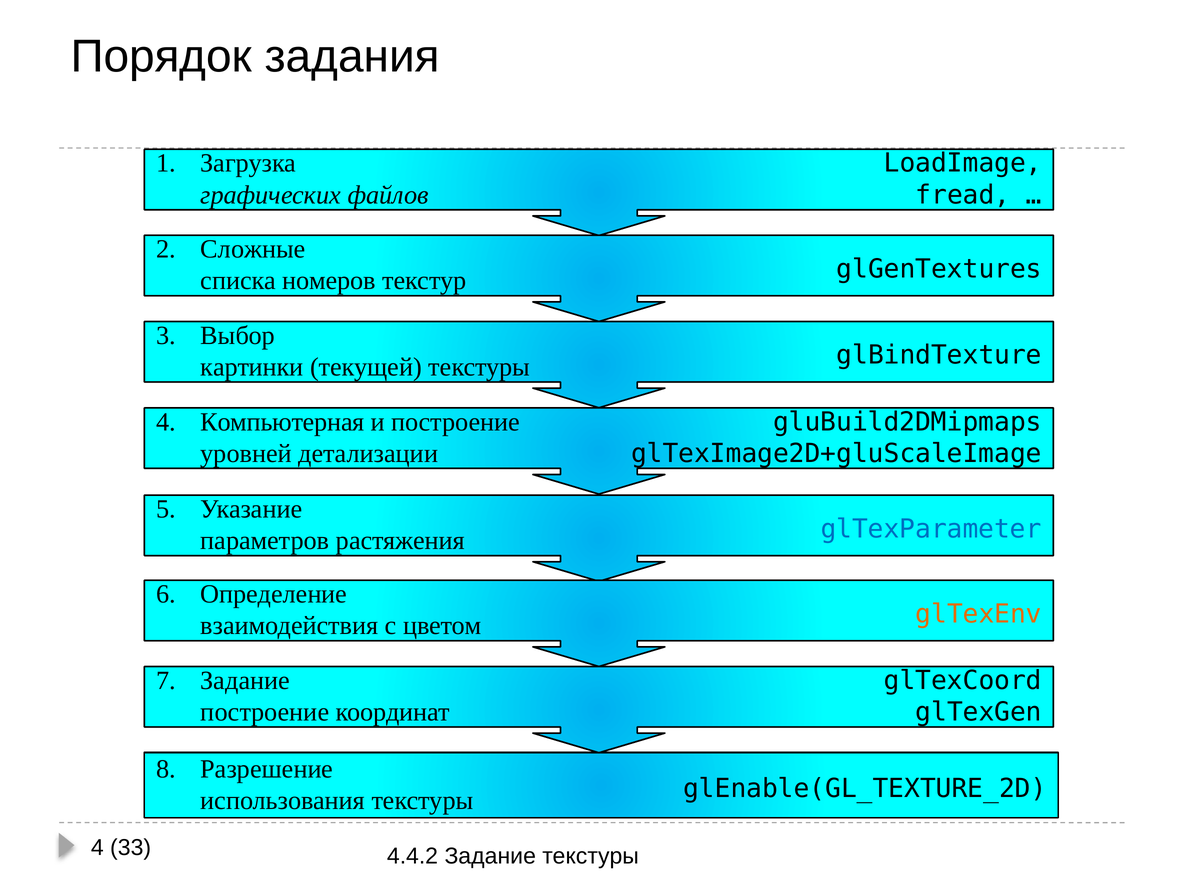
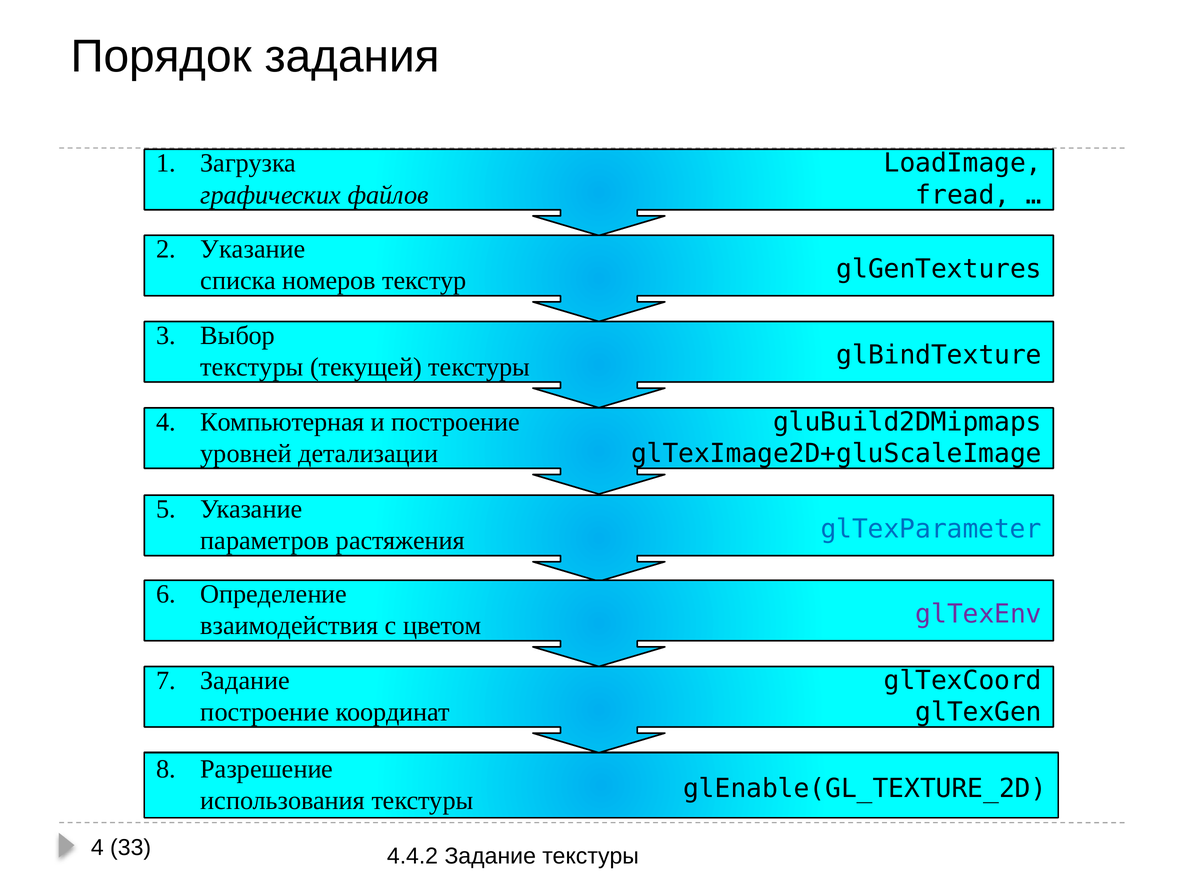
Сложные: Сложные -> Указание (253, 249)
картинки: картинки -> текстуры (252, 367)
glTexEnv colour: orange -> purple (979, 614)
